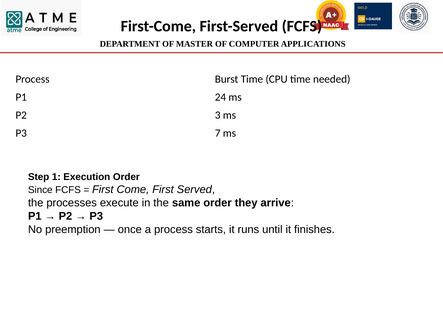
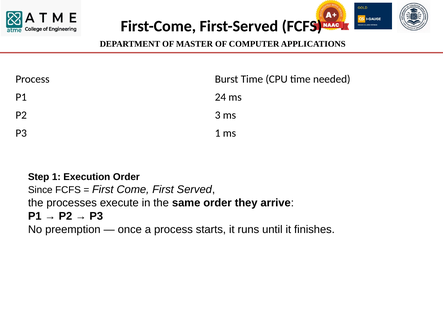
P3 7: 7 -> 1 (218, 133)
